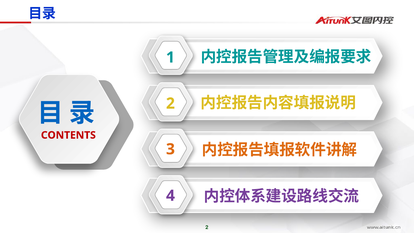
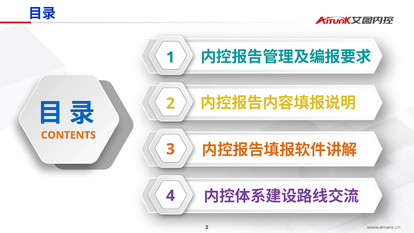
CONTENTS colour: red -> orange (68, 135)
